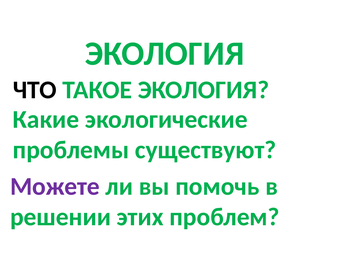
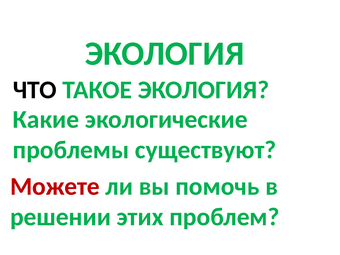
Можете colour: purple -> red (55, 186)
